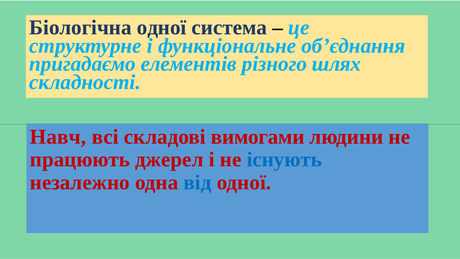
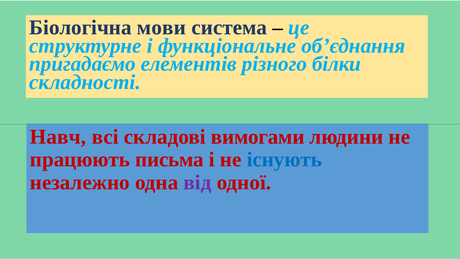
Біологічна одної: одної -> мови (161, 28)
шлях: шлях -> білки (337, 64)
джерел: джерел -> письма (169, 159)
від colour: blue -> purple (198, 182)
